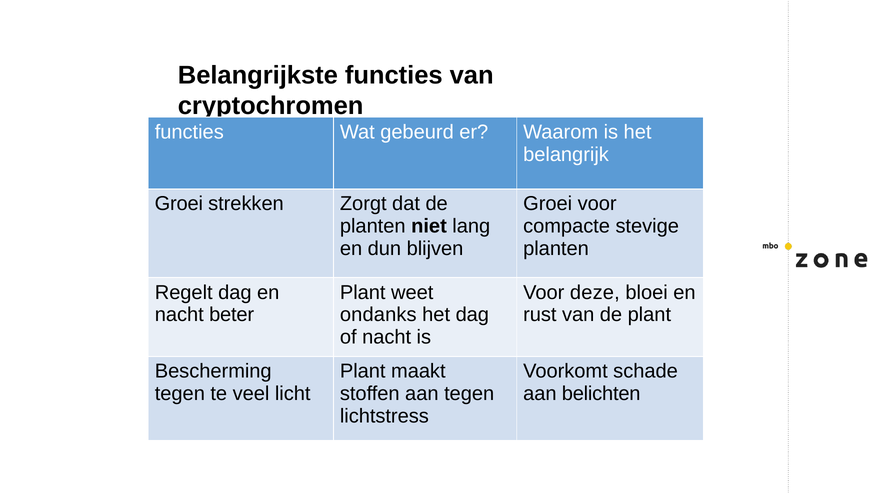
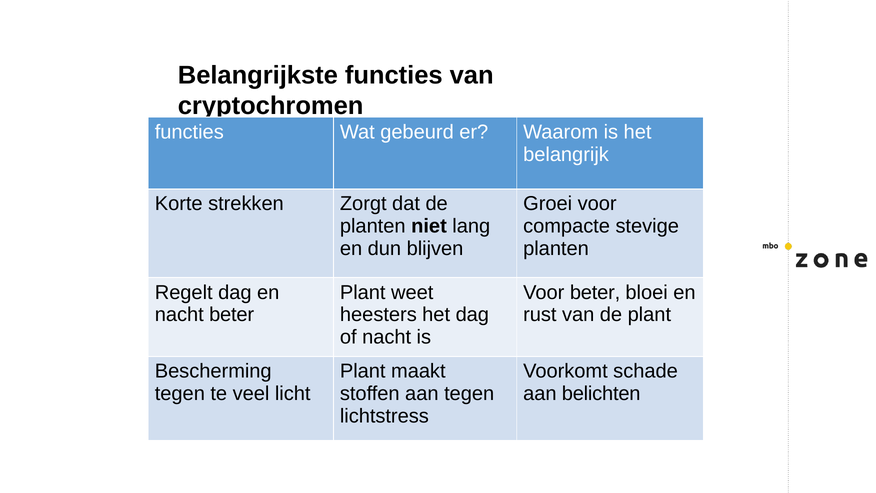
Groei: Groei -> Korte (179, 204)
Voor deze: deze -> beter (595, 292)
ondanks: ondanks -> heesters (378, 315)
